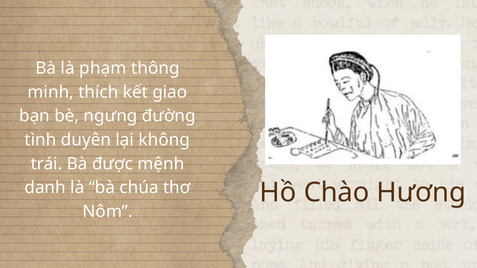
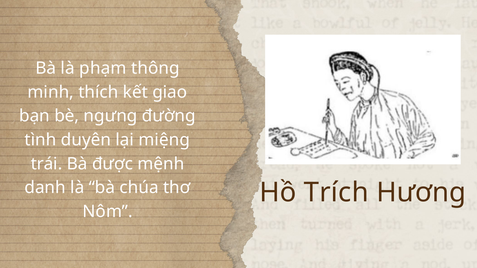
không: không -> miệng (164, 140)
Chào: Chào -> Trích (336, 193)
